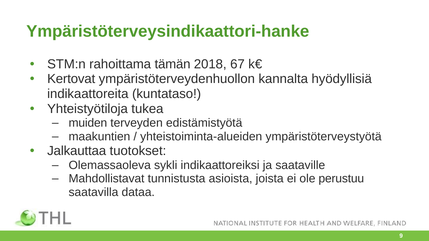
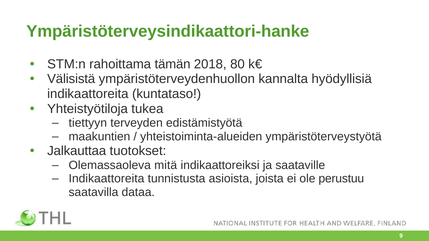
67: 67 -> 80 (237, 64)
Kertovat: Kertovat -> Välisistä (71, 79)
muiden: muiden -> tiettyyn (88, 123)
sykli: sykli -> mitä (166, 165)
Mahdollistavat: Mahdollistavat -> Indikaattoreita (106, 179)
